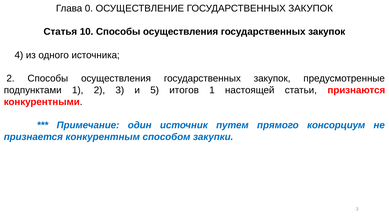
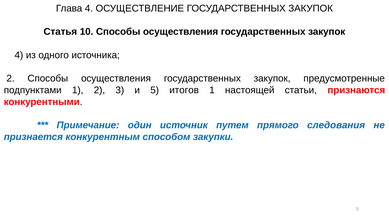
Глава 0: 0 -> 4 (89, 8)
консорциум: консорциум -> следования (336, 125)
